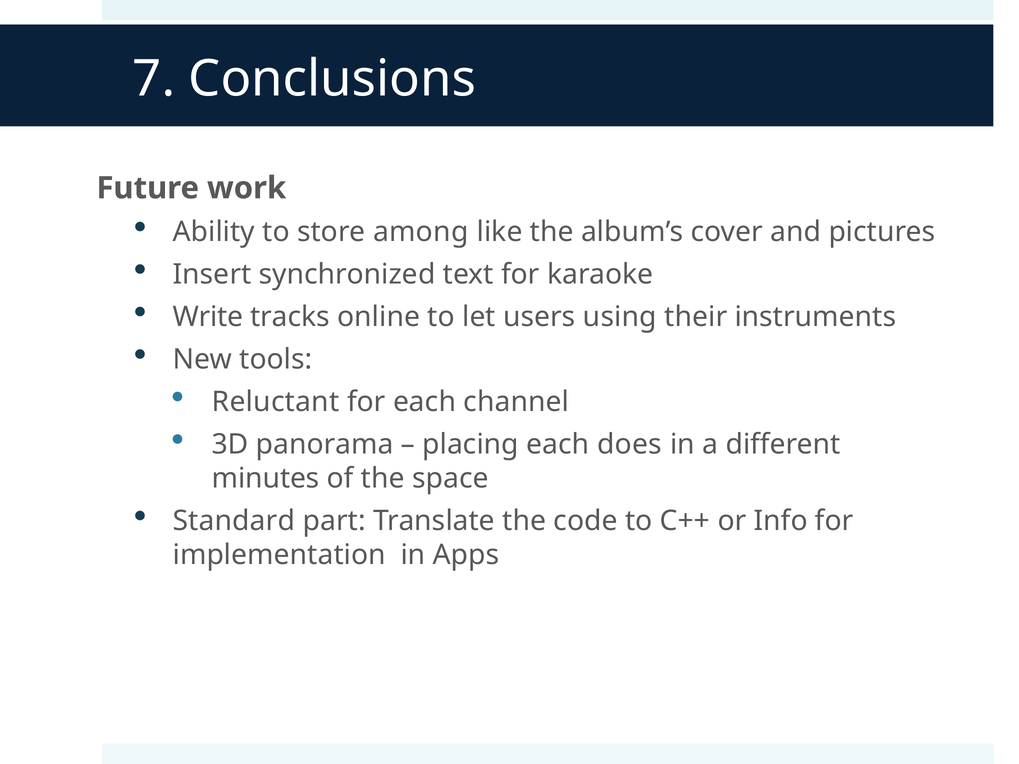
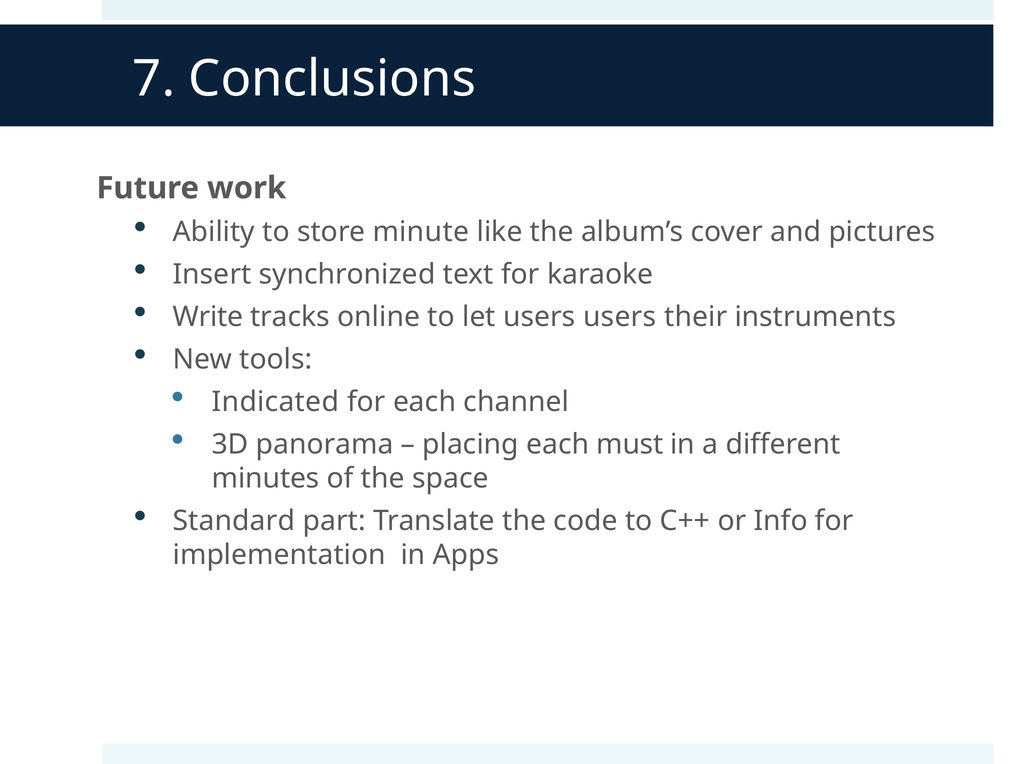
among: among -> minute (421, 232)
users using: using -> users (620, 317)
Reluctant: Reluctant -> Indicated (276, 402)
does: does -> must (630, 445)
